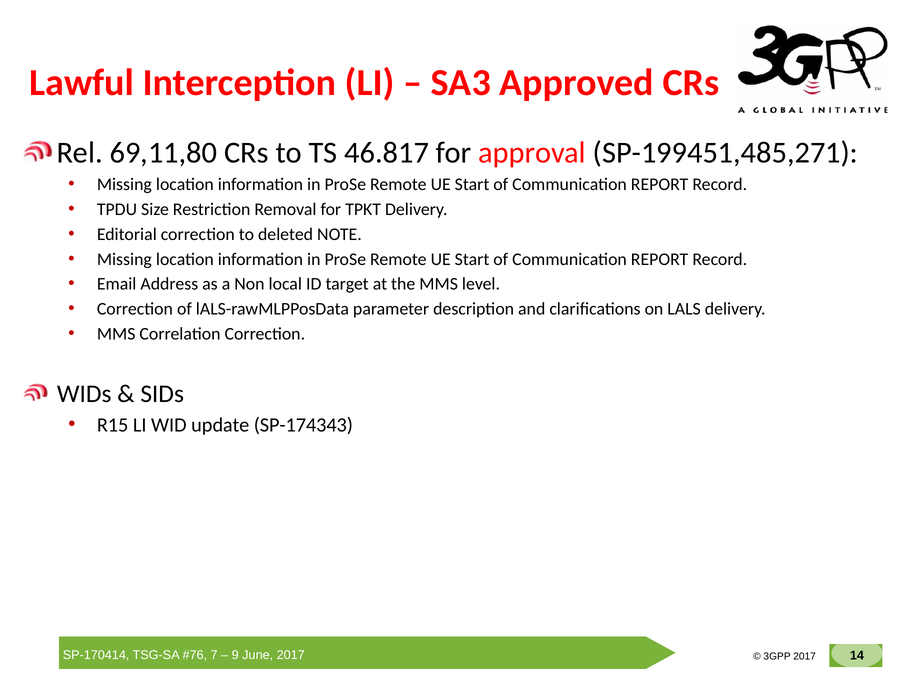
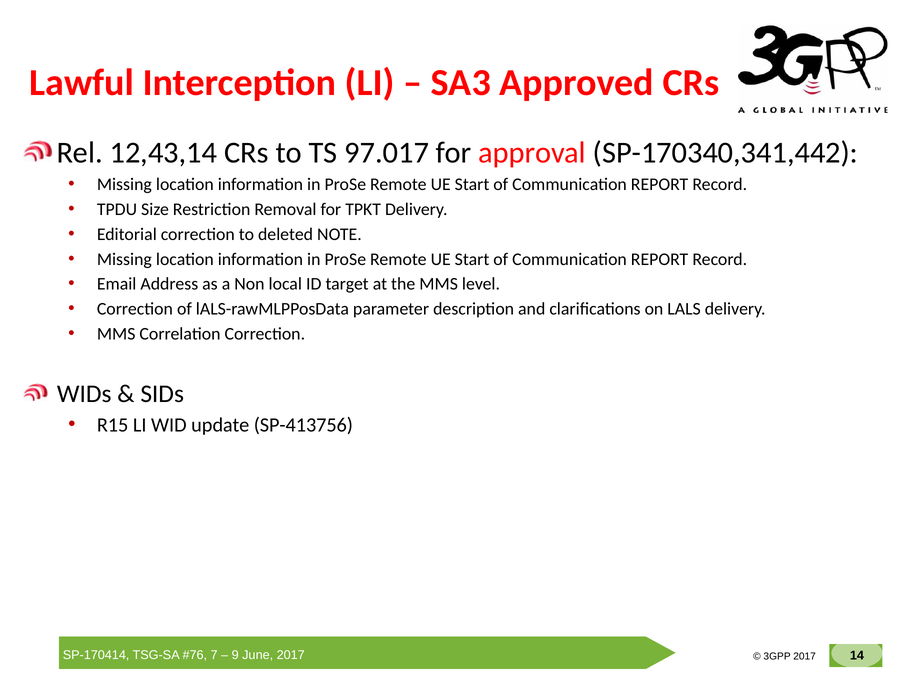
69,11,80: 69,11,80 -> 12,43,14 (163, 153)
46.817: 46.817 -> 97.017 (387, 153)
SP-199451,485,271: SP-199451,485,271 -> SP-170340,341,442 (726, 153)
SP-174343: SP-174343 -> SP-413756 (303, 425)
